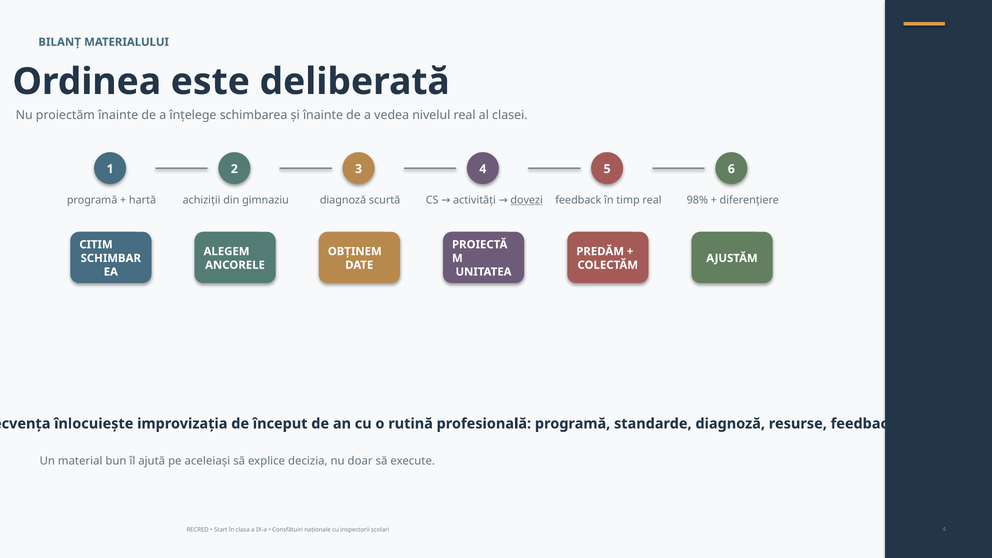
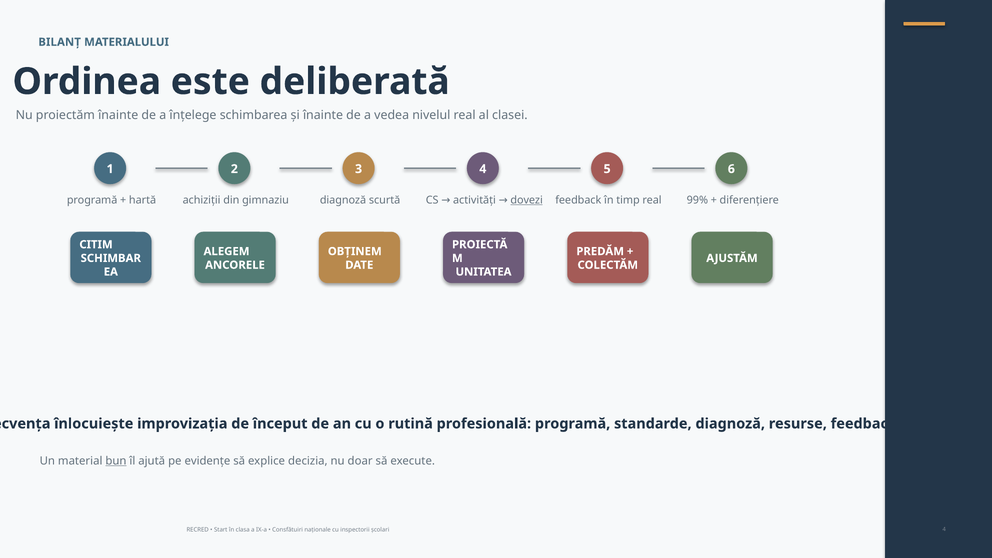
98%: 98% -> 99% (697, 200)
bun underline: none -> present (116, 461)
aceleiași: aceleiași -> evidențe (207, 461)
